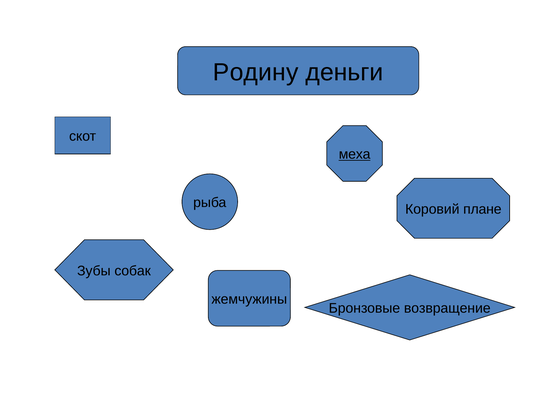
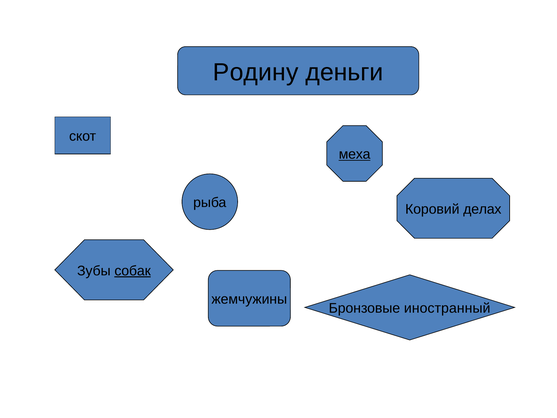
плане: плане -> делах (482, 209)
собак underline: none -> present (133, 271)
возвращение: возвращение -> иностранный (447, 308)
